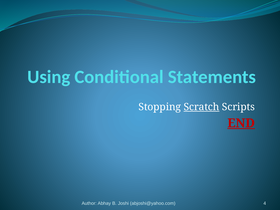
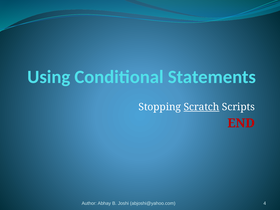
END underline: present -> none (241, 123)
